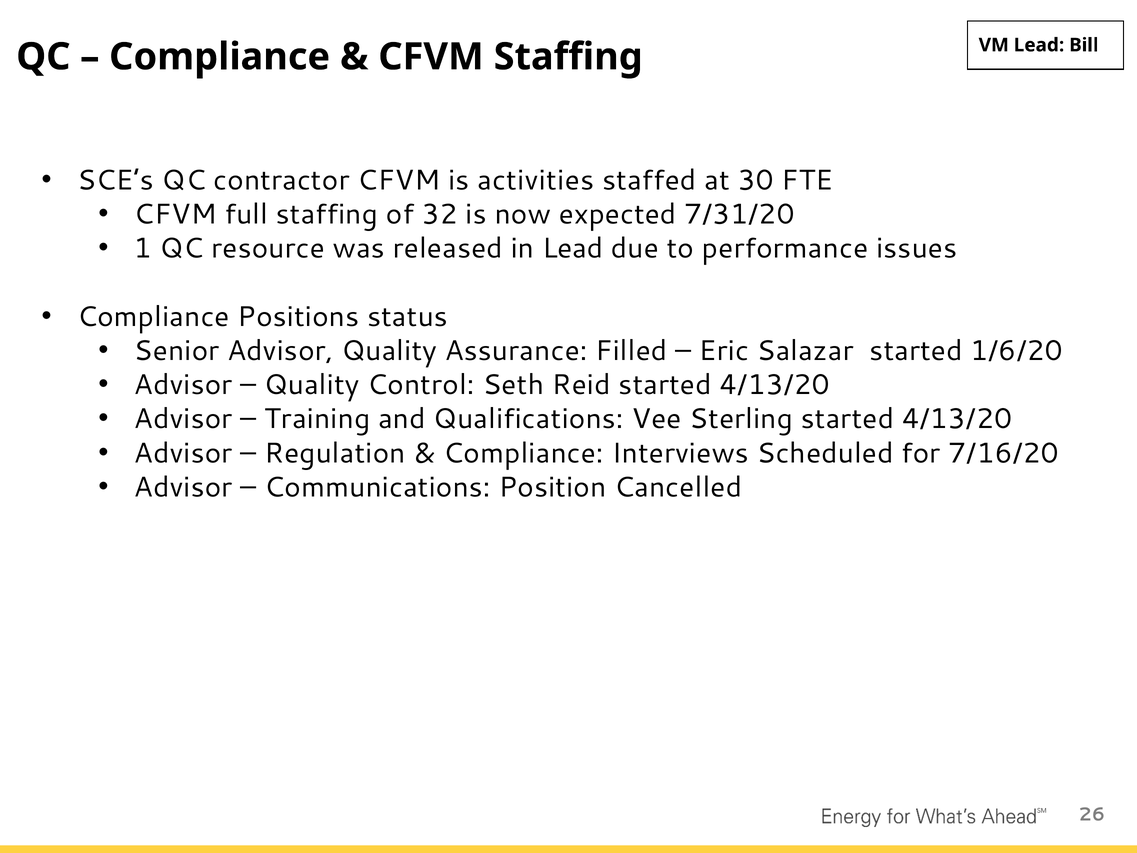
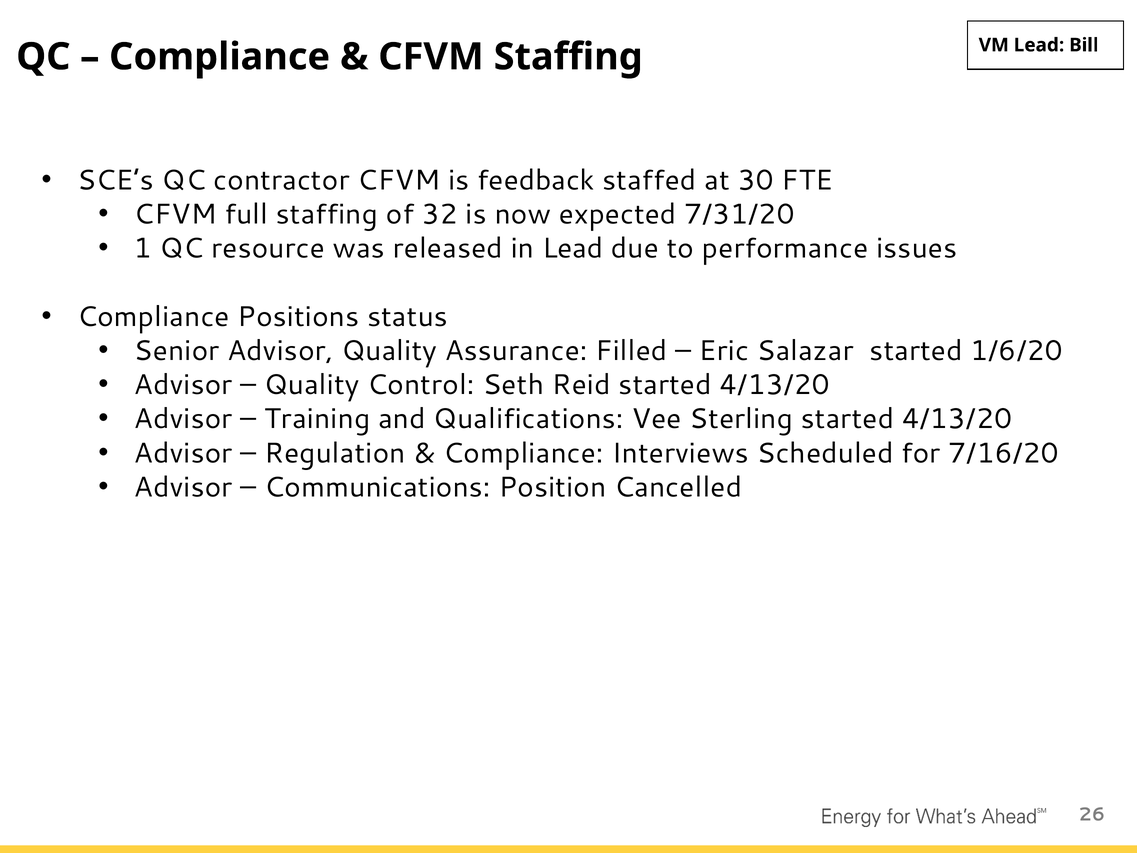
activities: activities -> feedback (536, 180)
